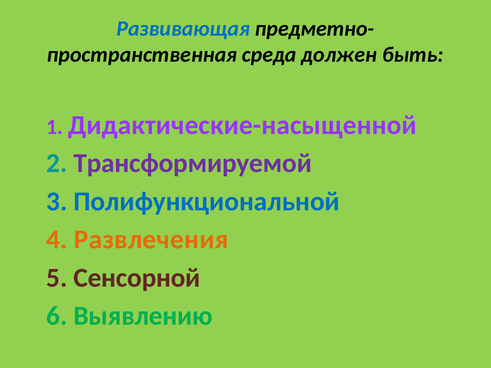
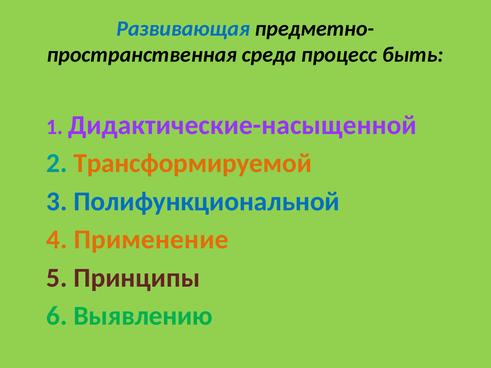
должен: должен -> процесс (339, 55)
Трансформируемой colour: purple -> orange (193, 163)
Развлечения: Развлечения -> Применение (151, 240)
Сенсорной: Сенсорной -> Принципы (137, 278)
